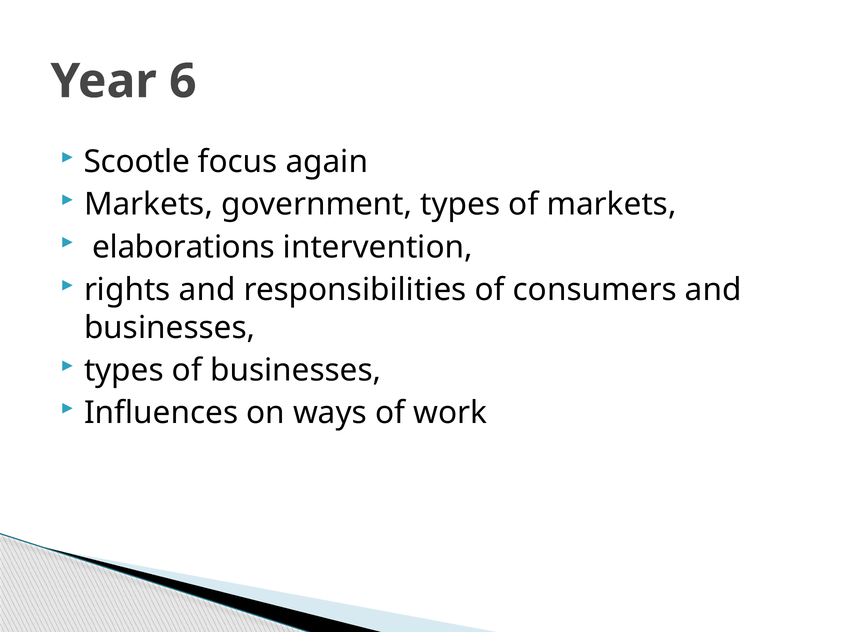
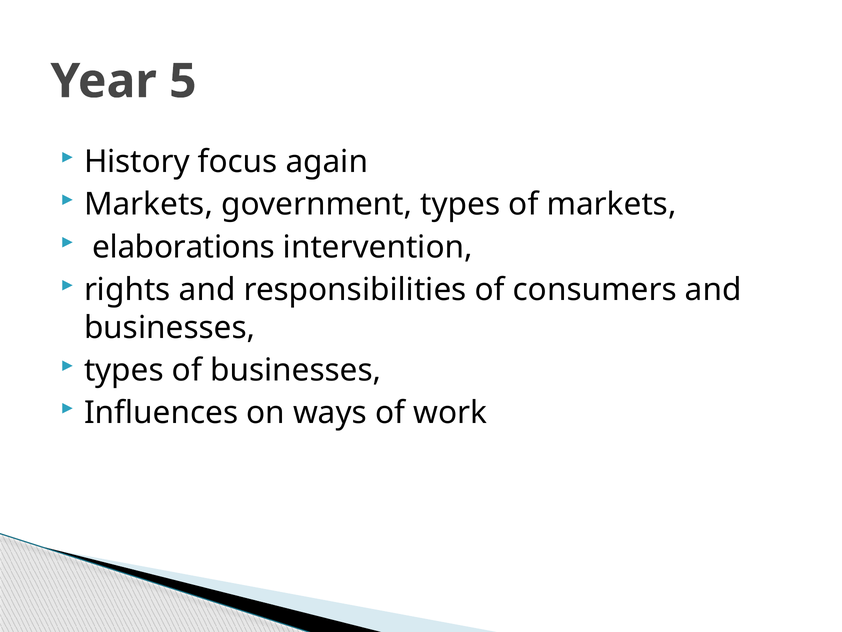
6: 6 -> 5 (183, 81)
Scootle: Scootle -> History (137, 162)
